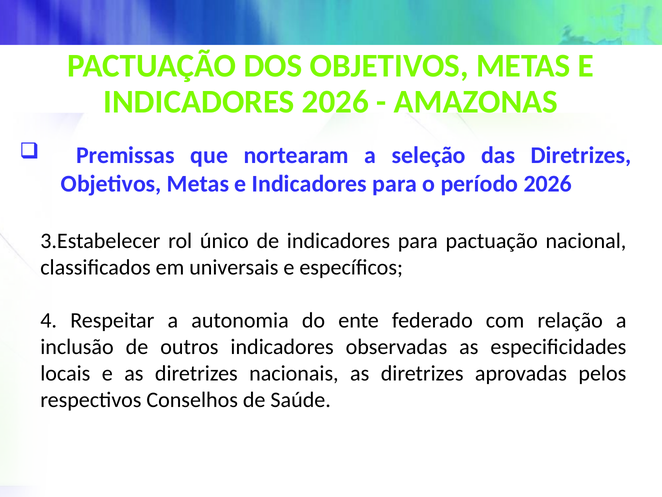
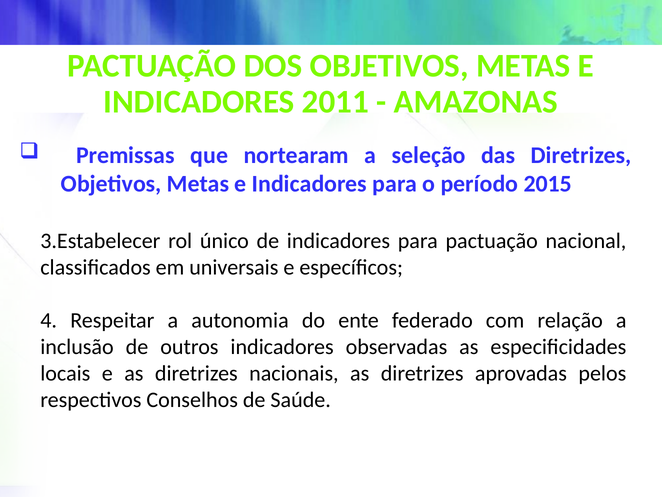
INDICADORES 2026: 2026 -> 2011 (335, 102)
período 2026: 2026 -> 2015 (548, 184)
